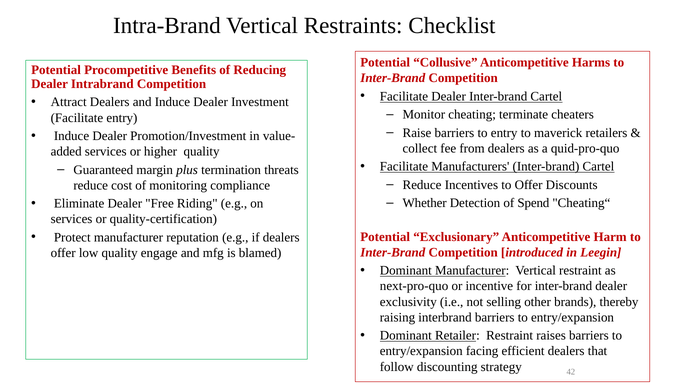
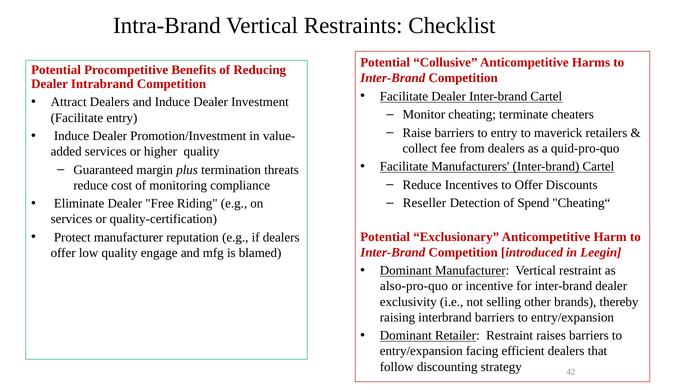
Whether: Whether -> Reseller (424, 203)
next-pro-quo: next-pro-quo -> also-pro-quo (414, 286)
